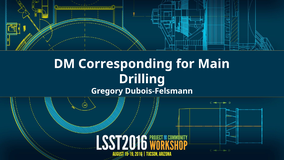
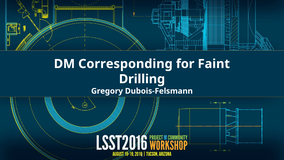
Main: Main -> Faint (214, 64)
